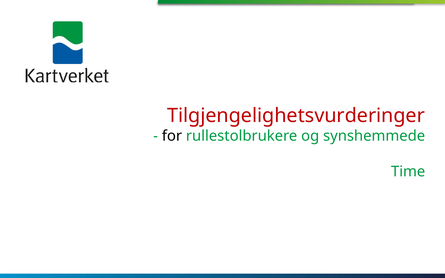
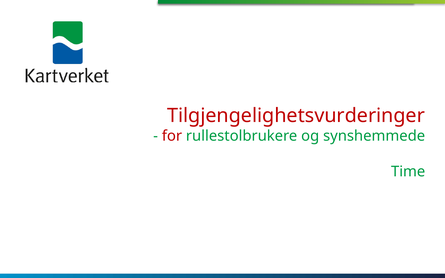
for colour: black -> red (172, 136)
